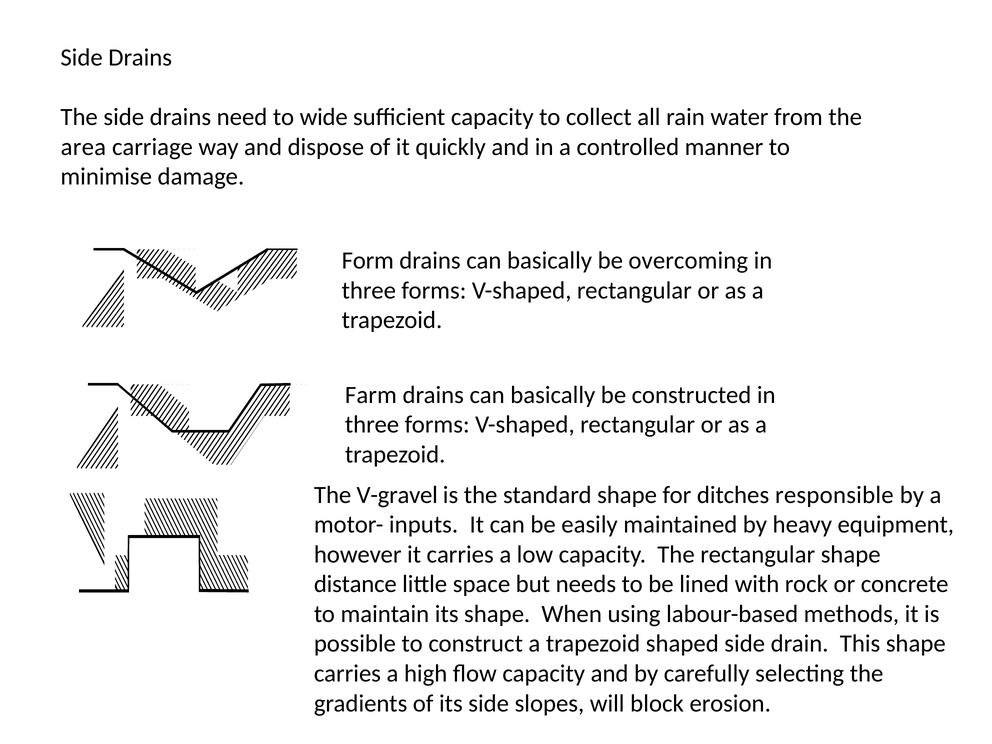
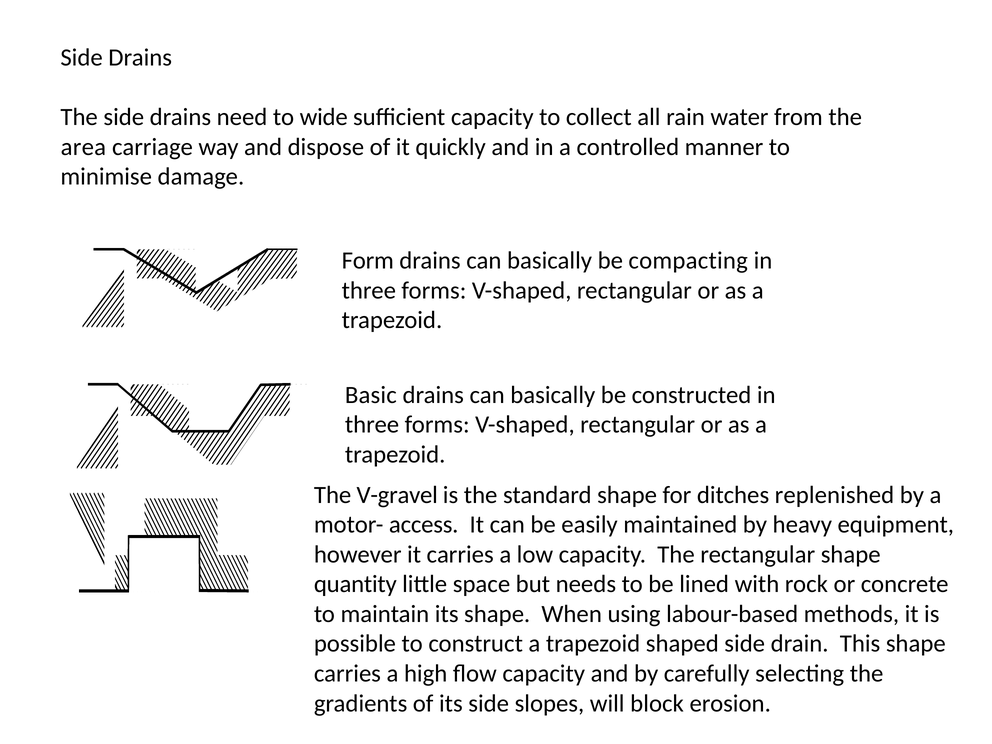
overcoming: overcoming -> compacting (688, 261)
Farm: Farm -> Basic (371, 395)
responsible: responsible -> replenished (834, 495)
inputs: inputs -> access (424, 525)
distance: distance -> quantity (355, 584)
